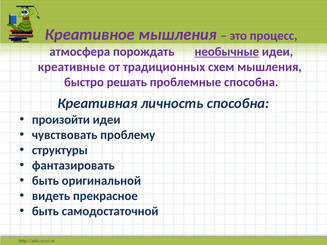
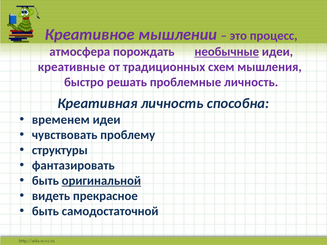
Креативное мышления: мышления -> мышлении (178, 34)
проблемные способна: способна -> личность (251, 82)
произойти: произойти -> временем (61, 120)
оригинальной underline: none -> present (101, 181)
